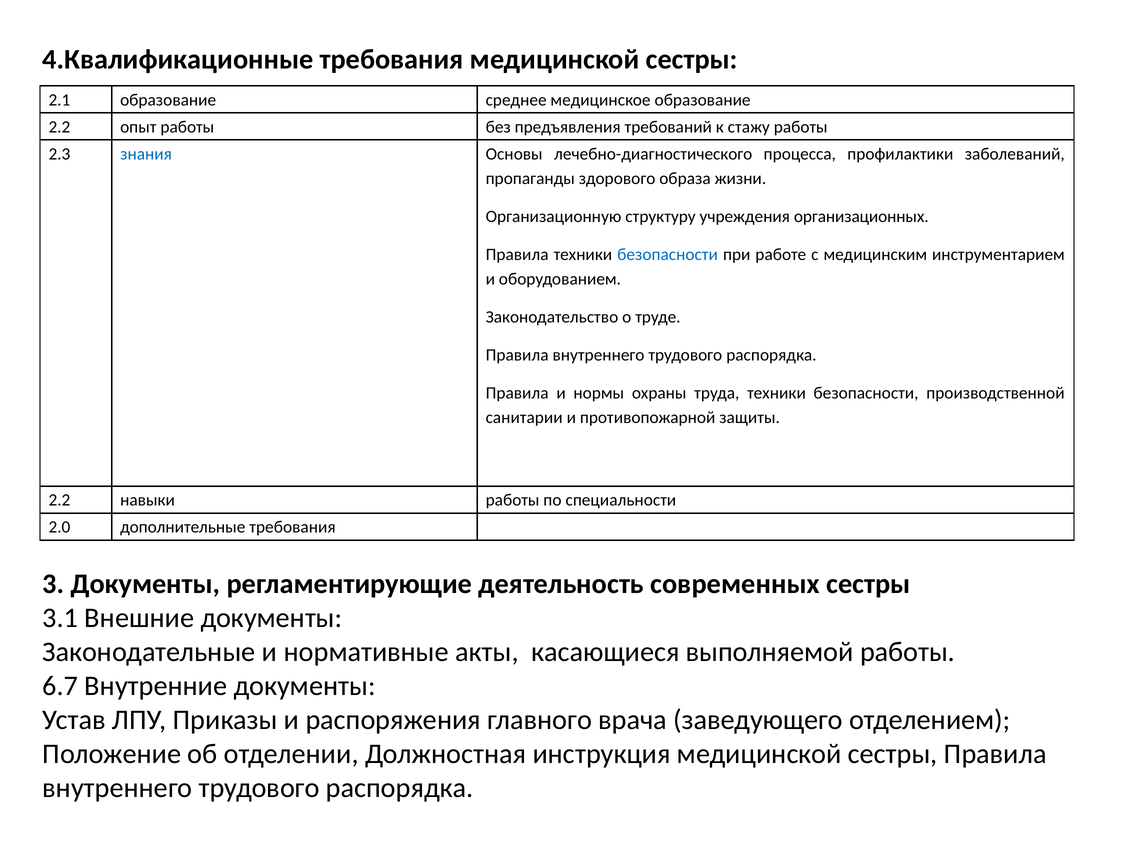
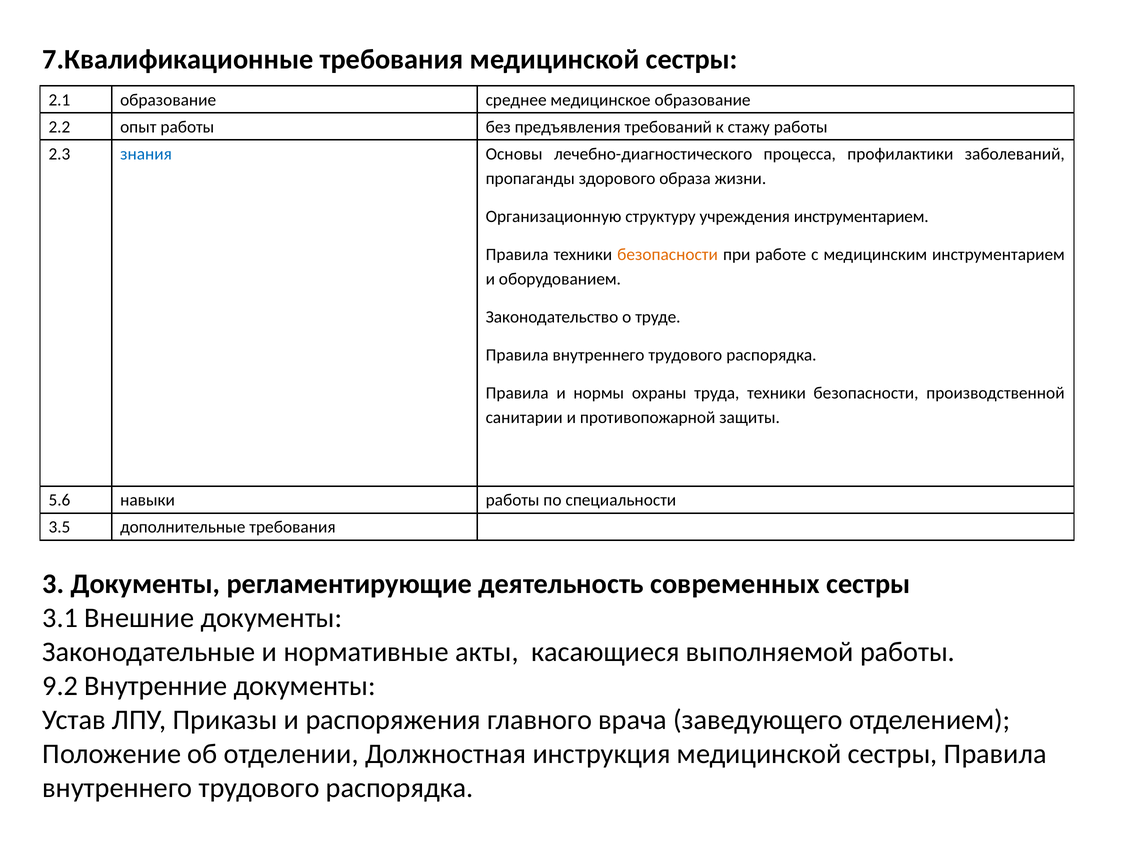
4.Квалификационные: 4.Квалификационные -> 7.Квалификационные (178, 59)
учреждения организационных: организационных -> инструментарием (861, 216)
безопасности colour: blue -> orange (668, 254)
2.2: 2.2 -> 5.6 (59, 500)
2.0: 2.0 -> 3.5 (59, 527)
6.7: 6.7 -> 9.2 (60, 686)
